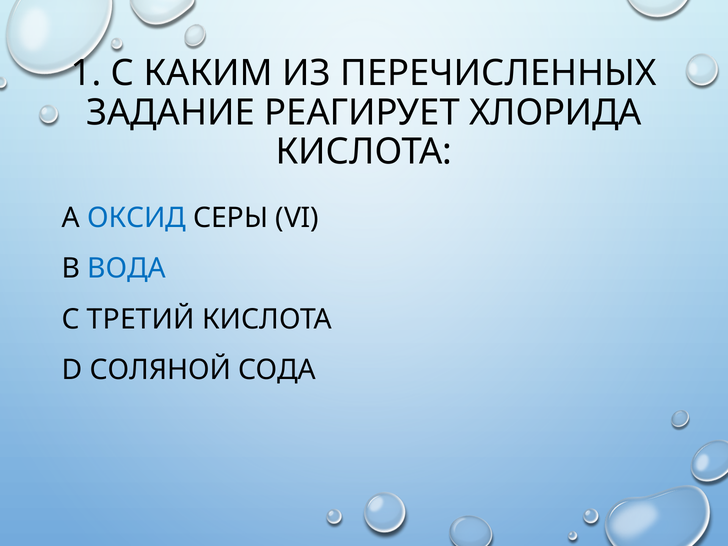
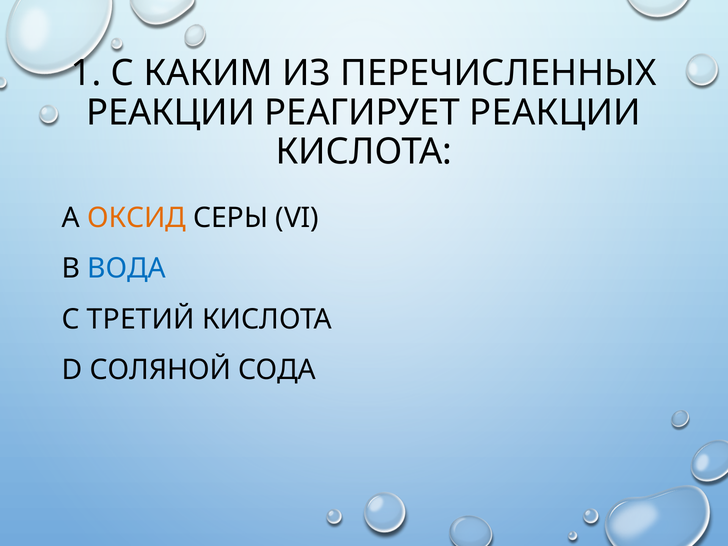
ЗАДАНИЕ: ЗАДАНИЕ -> РЕАКЦИИ (171, 113)
РЕАГИРУЕТ ХЛОРИДА: ХЛОРИДА -> РЕАКЦИИ (555, 113)
ОКСИД colour: blue -> orange (137, 218)
